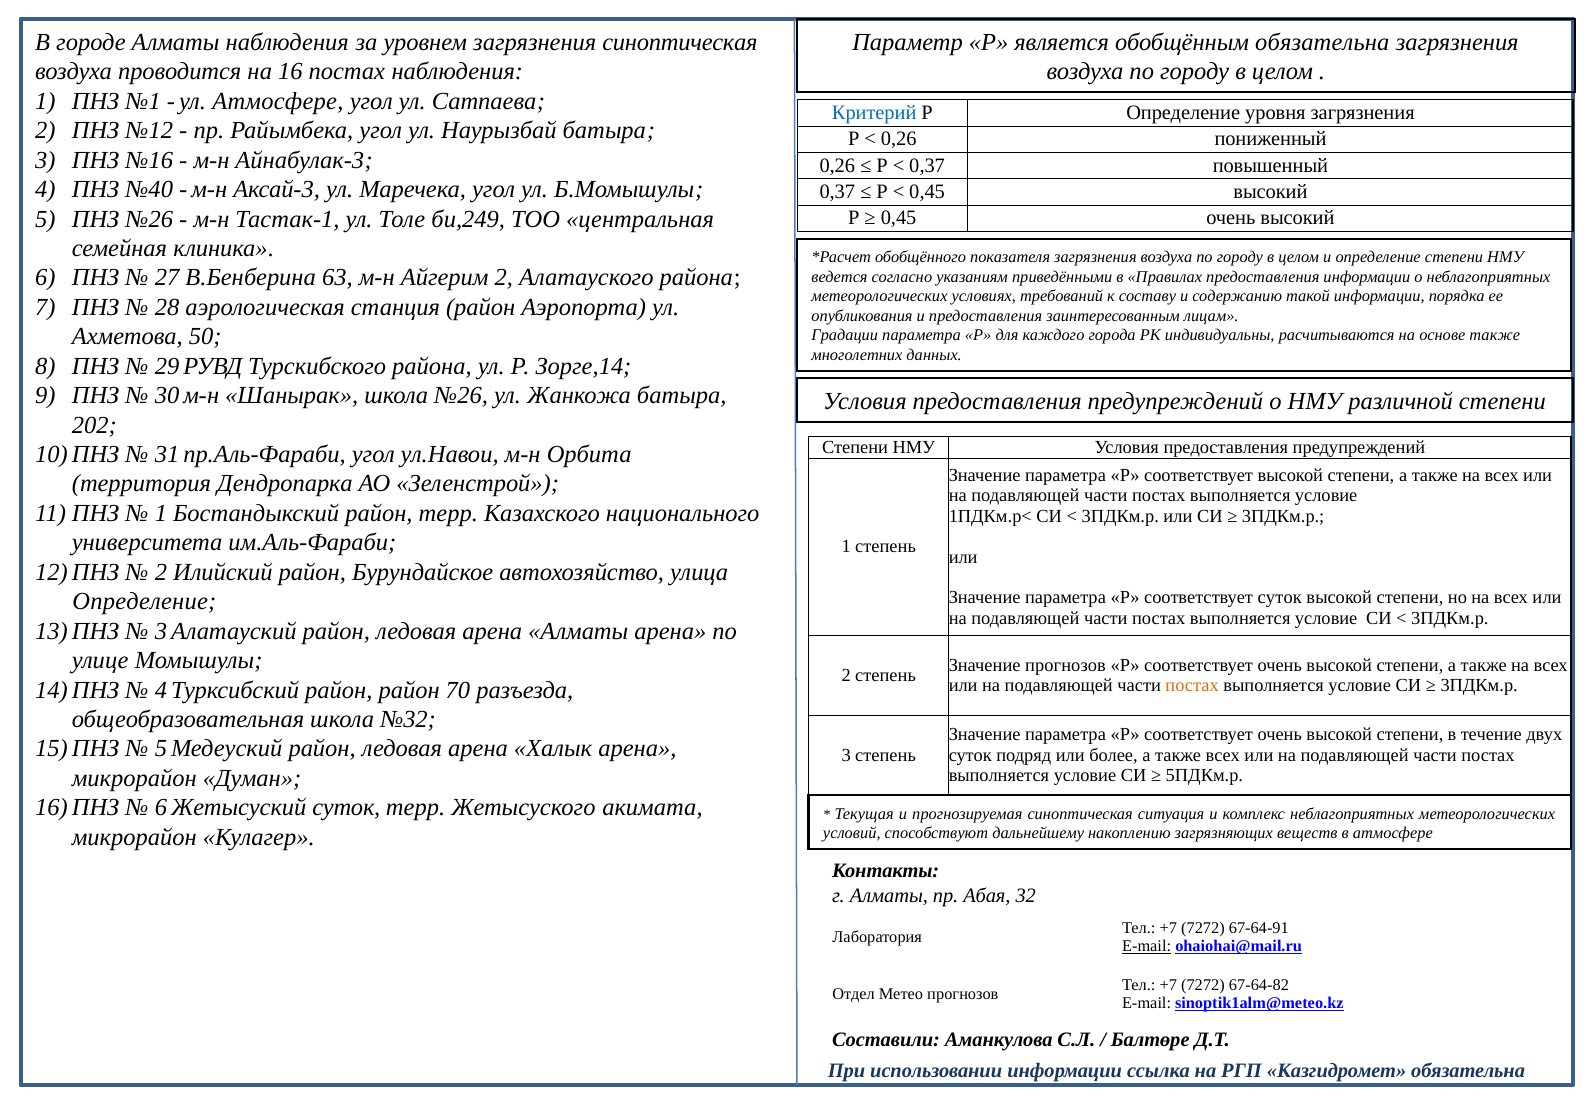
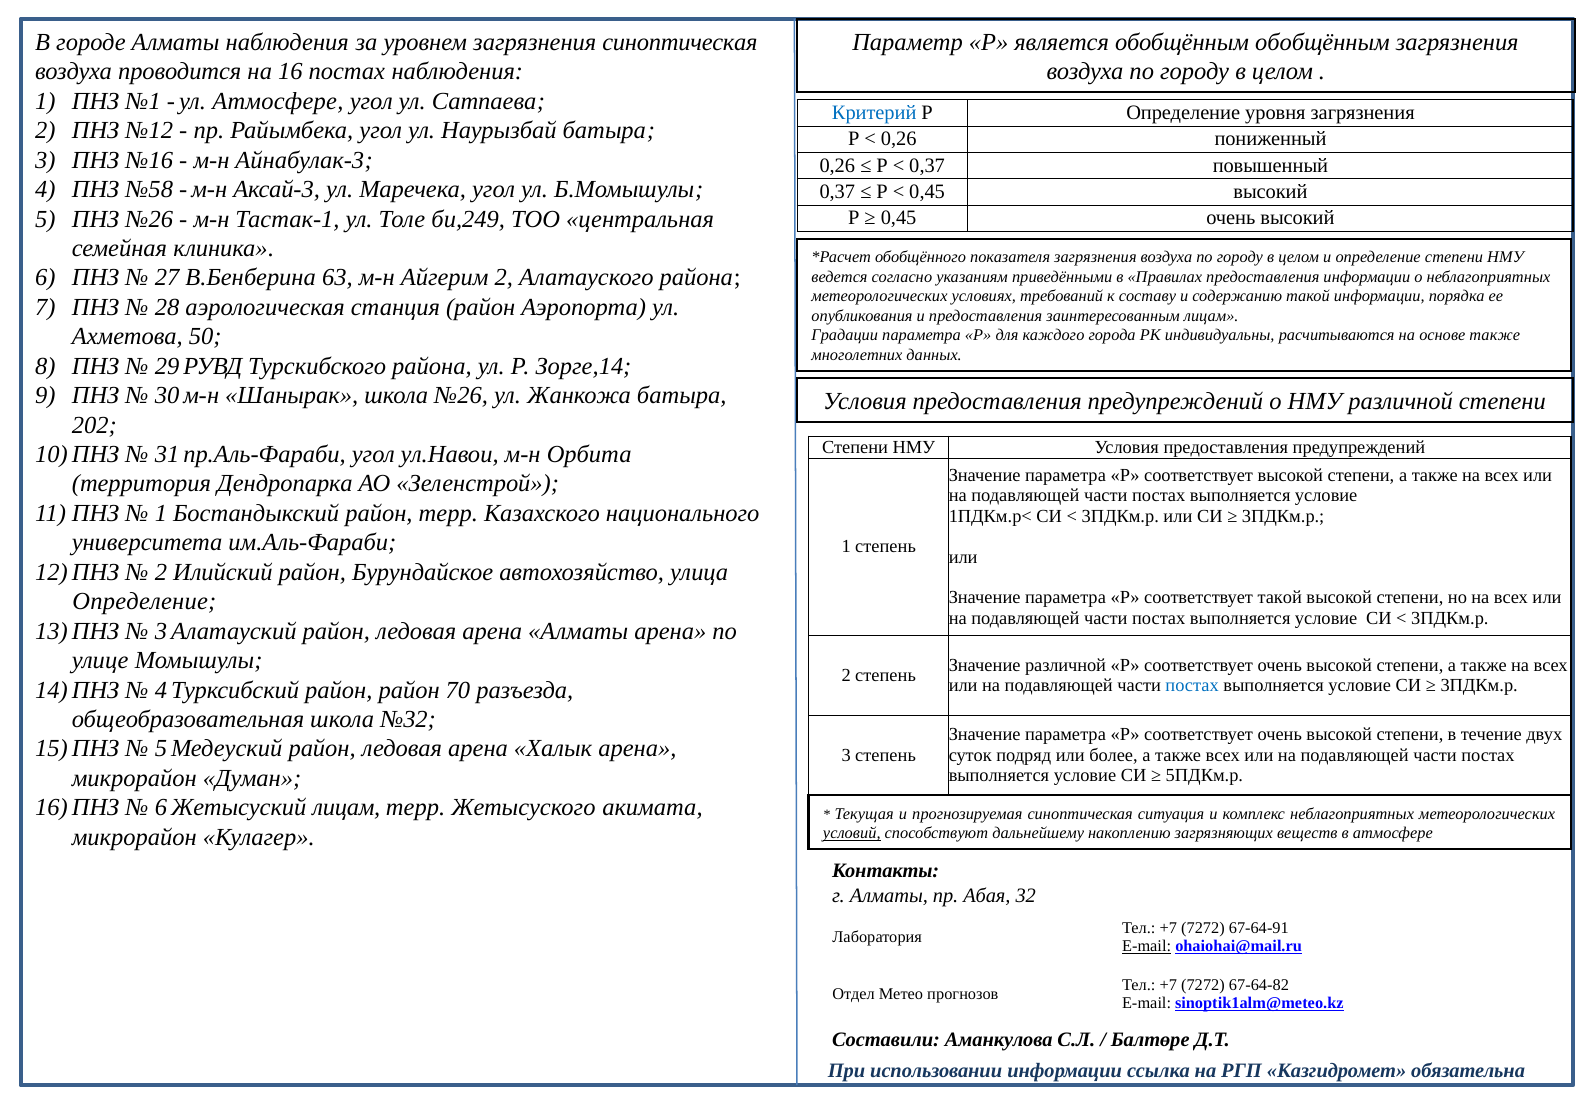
обобщённым обязательна: обязательна -> обобщённым (1322, 42)
№40: №40 -> №58 (149, 189)
соответствует суток: суток -> такой (1280, 598)
Значение прогнозов: прогнозов -> различной (1066, 665)
постах colour: orange -> blue (1192, 685)
Жетысуский суток: суток -> лицам (346, 807)
условий underline: none -> present (852, 833)
